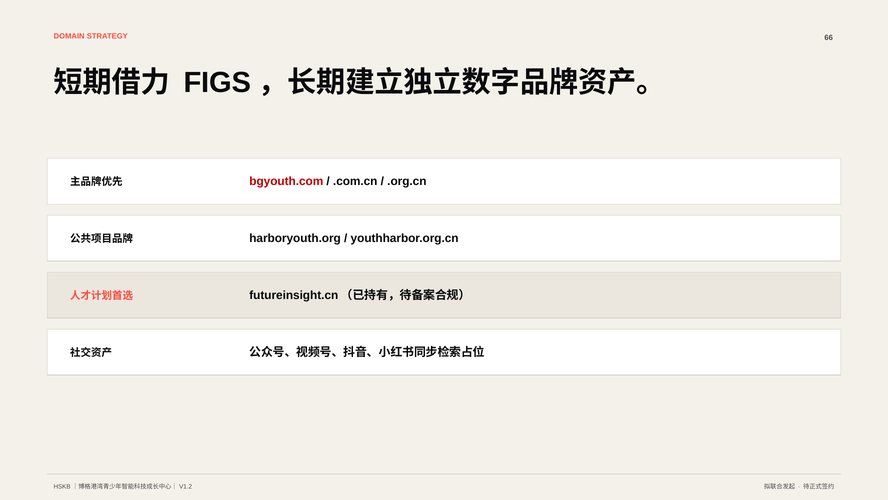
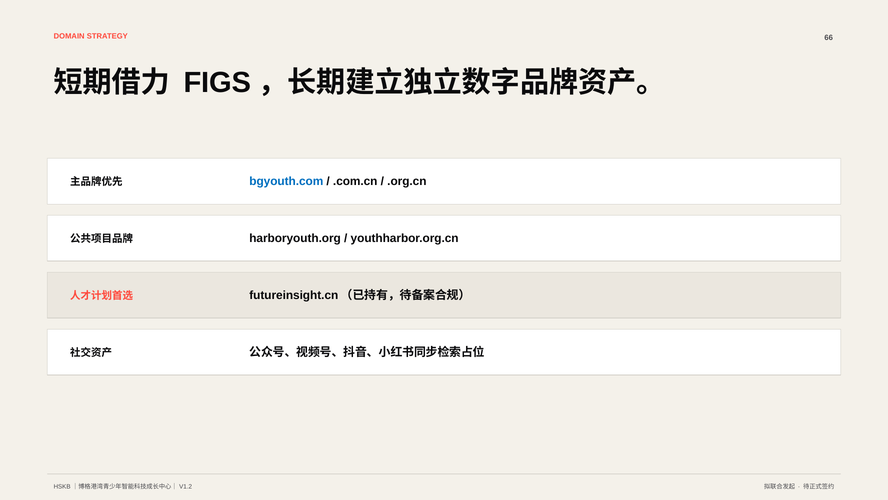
bgyouth.com colour: red -> blue (286, 181)
